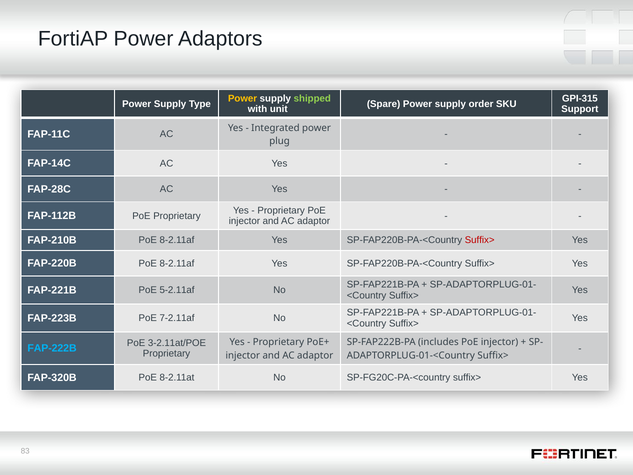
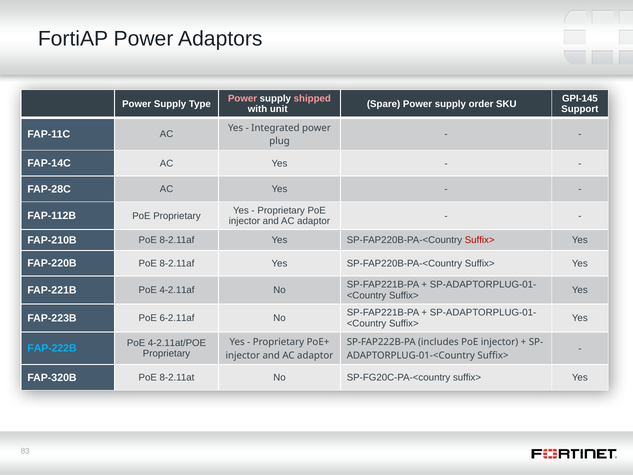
Power colour: yellow -> pink (243, 98)
shipped colour: light green -> pink (312, 98)
GPI-315: GPI-315 -> GPI-145 (580, 98)
5-2.11af: 5-2.11af -> 4-2.11af (177, 290)
7-2.11af: 7-2.11af -> 6-2.11af (177, 318)
3-2.11at/POE: 3-2.11at/POE -> 4-2.11at/POE (177, 343)
